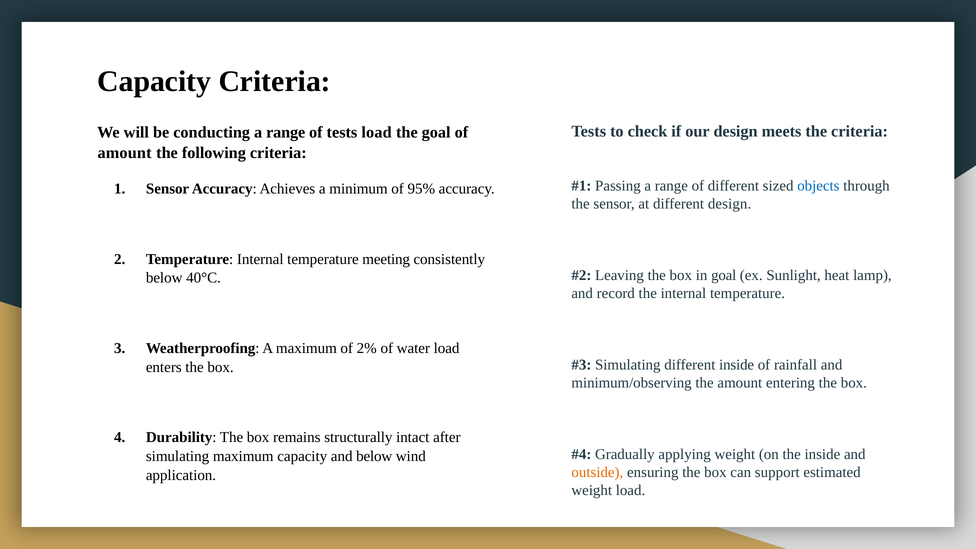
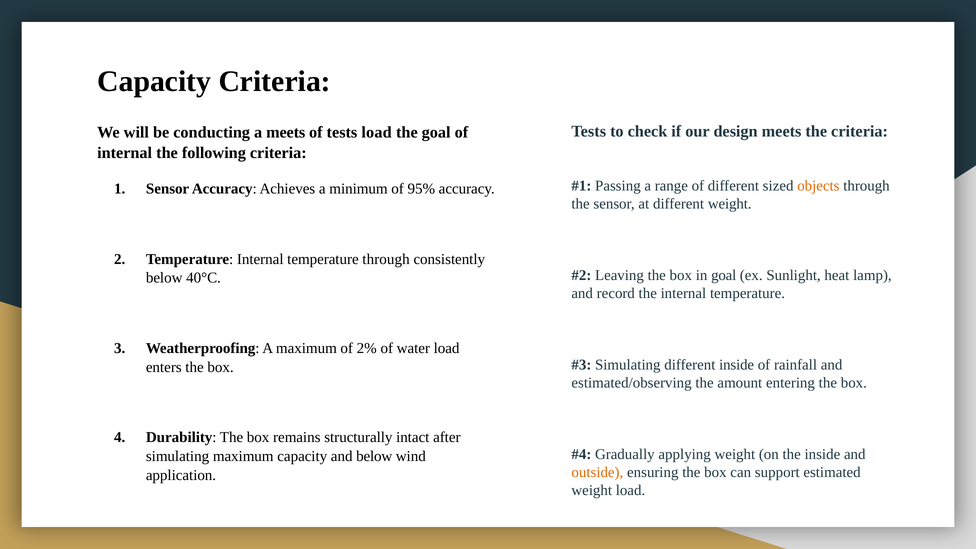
conducting a range: range -> meets (286, 133)
amount: amount -> internal (125, 153)
objects colour: blue -> orange (818, 186)
different design: design -> weight (730, 204)
temperature meeting: meeting -> through (386, 259)
minimum/observing: minimum/observing -> estimated/observing (632, 383)
